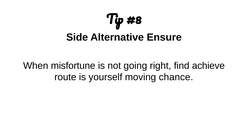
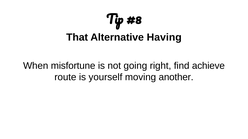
Side: Side -> That (77, 37)
Ensure: Ensure -> Having (164, 37)
chance: chance -> another (176, 77)
